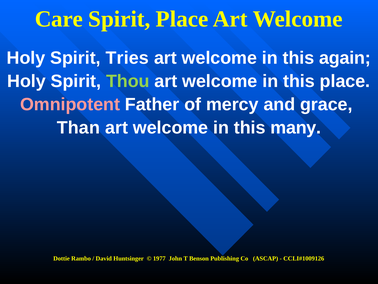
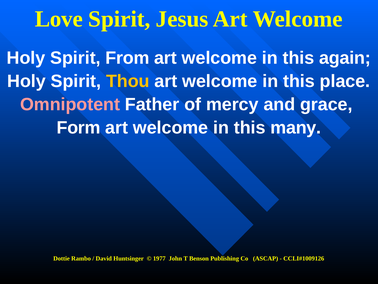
Care: Care -> Love (59, 19)
Spirit Place: Place -> Jesus (182, 19)
Tries: Tries -> From (127, 58)
Thou colour: light green -> yellow (128, 81)
Than: Than -> Form (79, 128)
